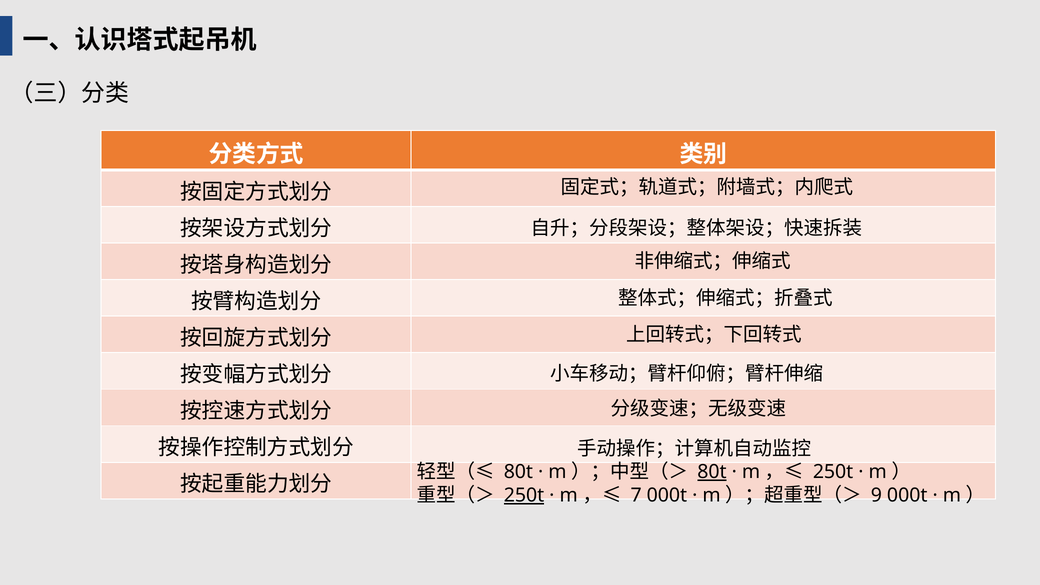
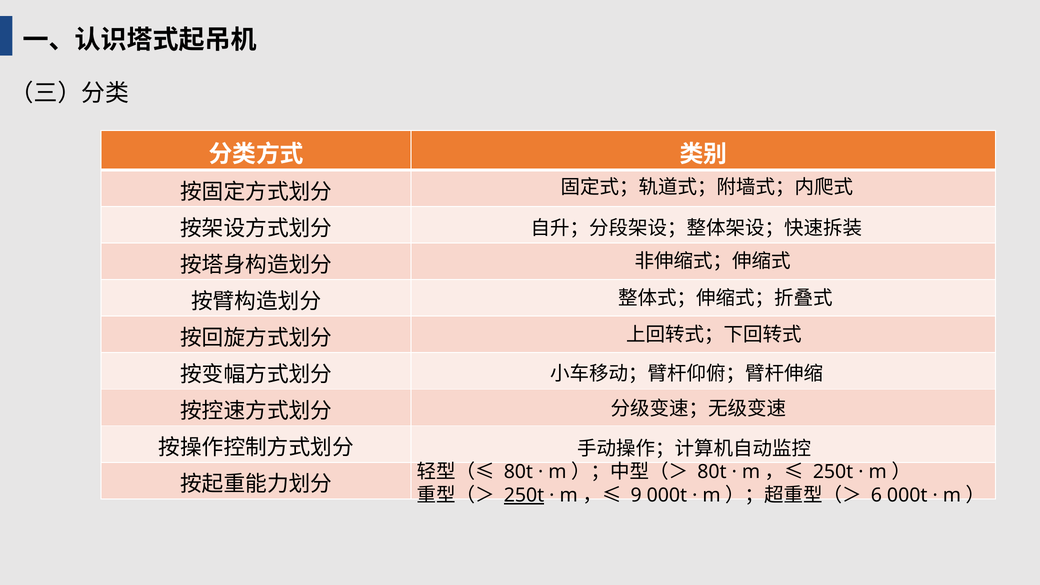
80t underline: present -> none (712, 472)
7: 7 -> 9 (636, 495)
9: 9 -> 6 (876, 495)
